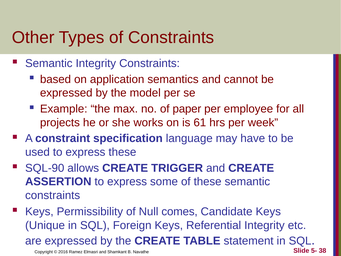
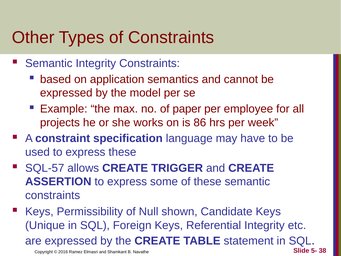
61: 61 -> 86 (200, 122)
SQL-90: SQL-90 -> SQL-57 (45, 168)
comes: comes -> shown (180, 211)
